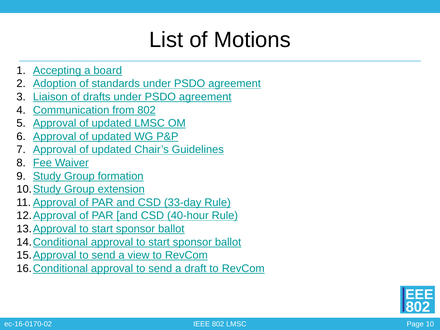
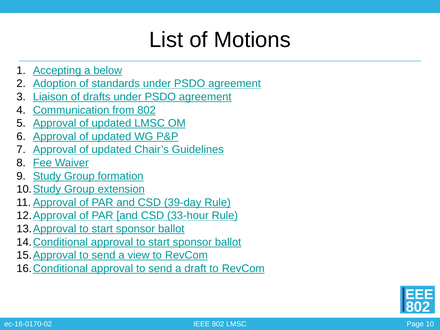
board: board -> below (108, 70)
33-day: 33-day -> 39-day (183, 202)
40-hour: 40-hour -> 33-hour (188, 216)
